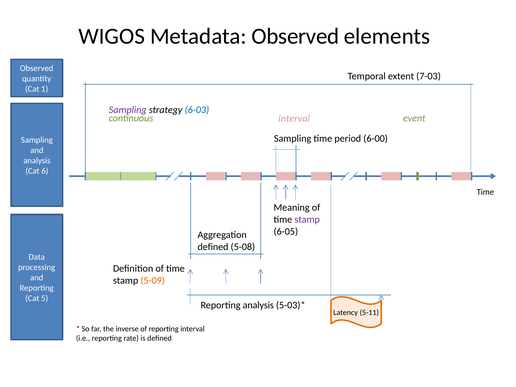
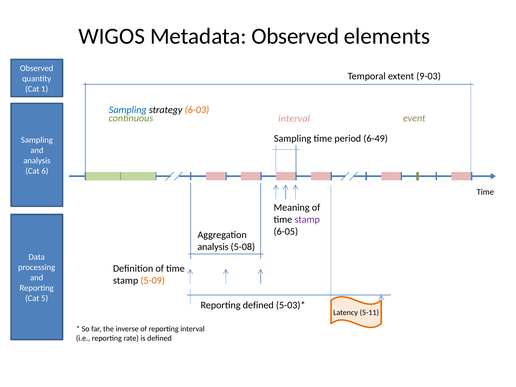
7-03: 7-03 -> 9-03 (429, 76)
Sampling colour: purple -> blue (128, 110)
6-03 colour: blue -> orange (197, 110)
6-00: 6-00 -> 6-49 (376, 138)
defined: defined -> analysis (213, 247)
Reporting analysis: analysis -> defined (258, 305)
